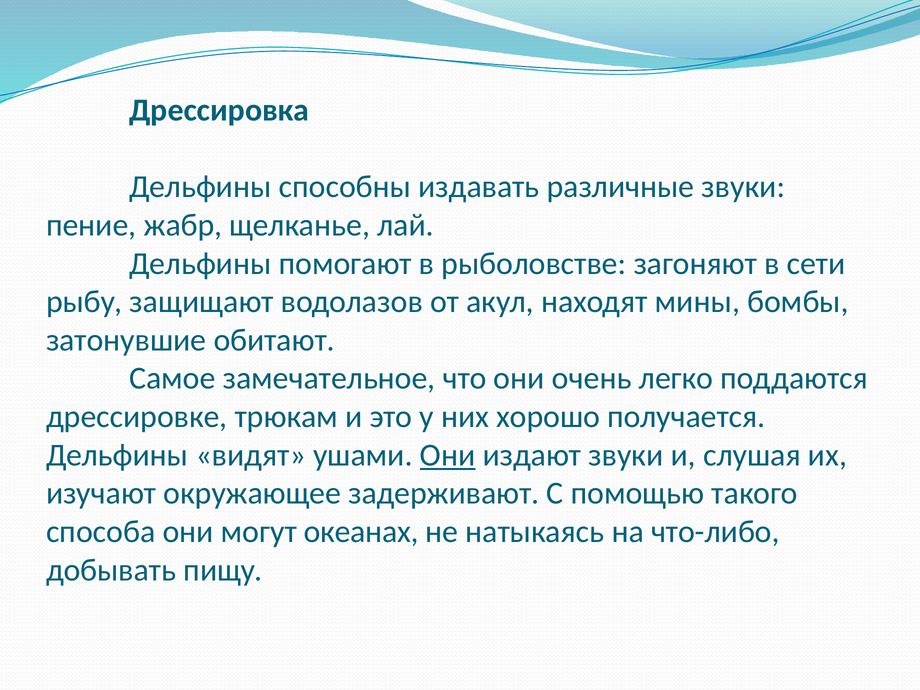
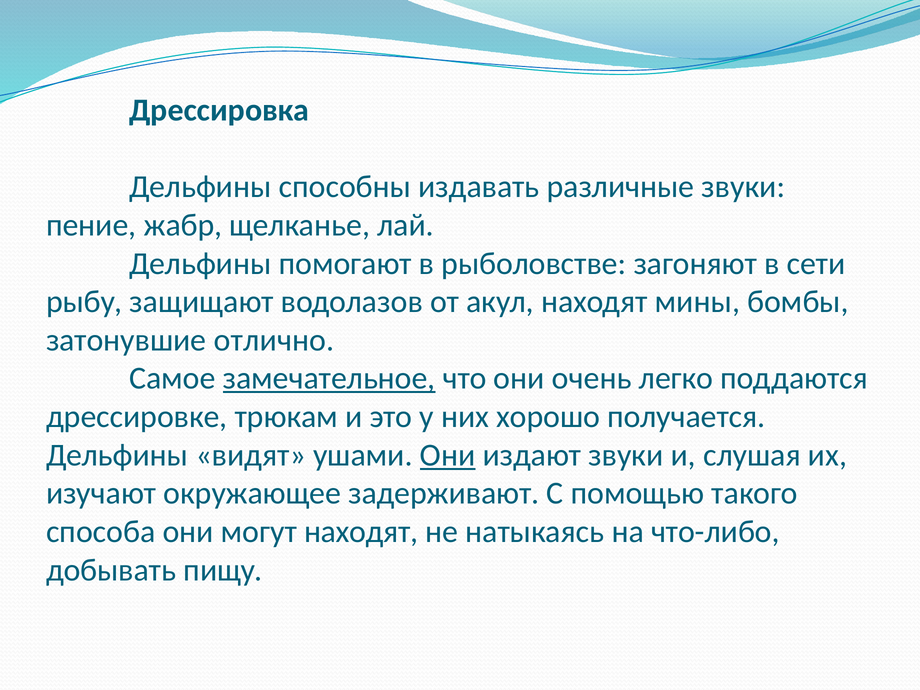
обитают: обитают -> отлично (274, 340)
замечательное underline: none -> present (329, 378)
могут океанах: океанах -> находят (361, 532)
